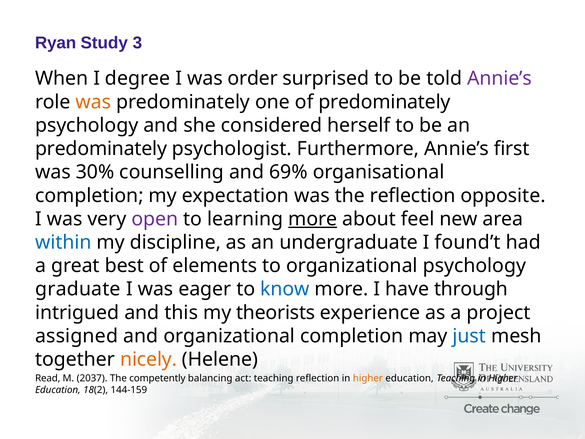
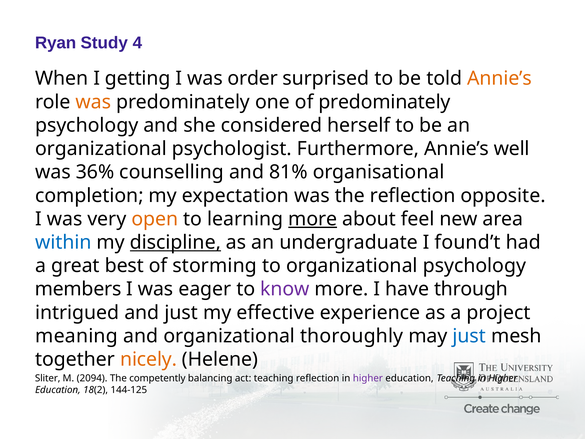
3: 3 -> 4 (137, 43)
degree: degree -> getting (138, 78)
Annie’s colour: purple -> orange (500, 78)
predominately: predominately -> organizational (101, 149)
first: first -> well (512, 149)
30%: 30% -> 36% (95, 172)
69%: 69% -> 81% (288, 172)
open colour: purple -> orange (155, 219)
discipline underline: none -> present (175, 242)
elements: elements -> storming (215, 266)
graduate: graduate -> members (78, 289)
know colour: blue -> purple (285, 289)
and this: this -> just (181, 312)
theorists: theorists -> effective (276, 312)
assigned: assigned -> meaning (77, 336)
organizational completion: completion -> thoroughly (352, 336)
Read: Read -> Sliter (48, 378)
2037: 2037 -> 2094 (92, 378)
higher colour: orange -> purple (368, 378)
144-159: 144-159 -> 144-125 (129, 390)
